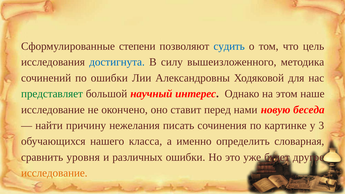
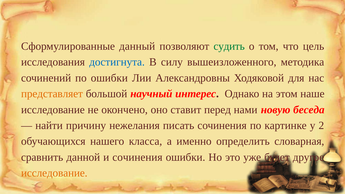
степени: степени -> данный (137, 46)
судить colour: blue -> green (229, 46)
представляет colour: green -> orange (52, 94)
3: 3 -> 2 (321, 126)
уровня: уровня -> данной (83, 157)
и различных: различных -> сочинения (137, 157)
